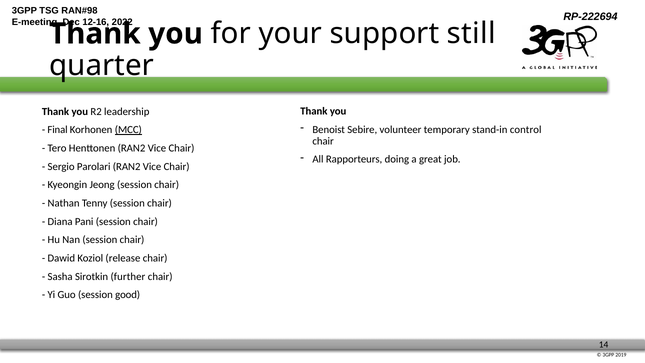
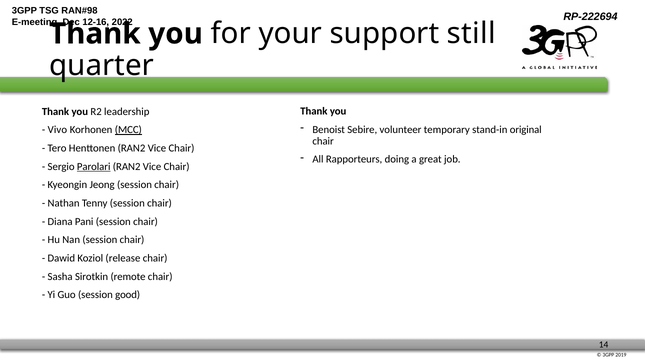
control: control -> original (526, 129)
Final: Final -> Vivo (57, 130)
Parolari underline: none -> present (94, 166)
further: further -> remote (128, 276)
